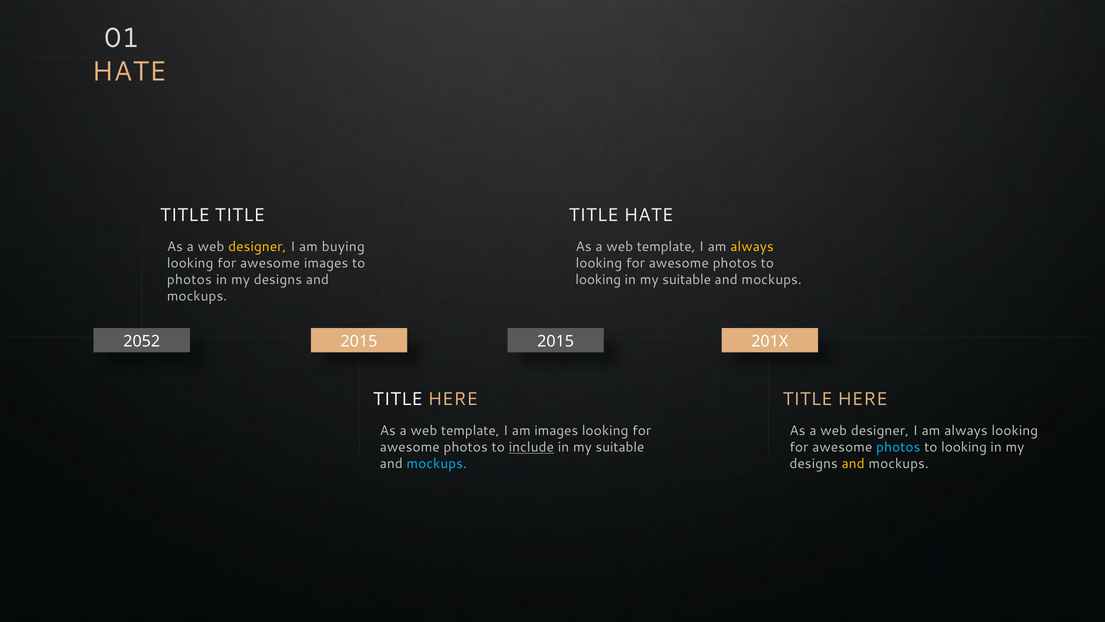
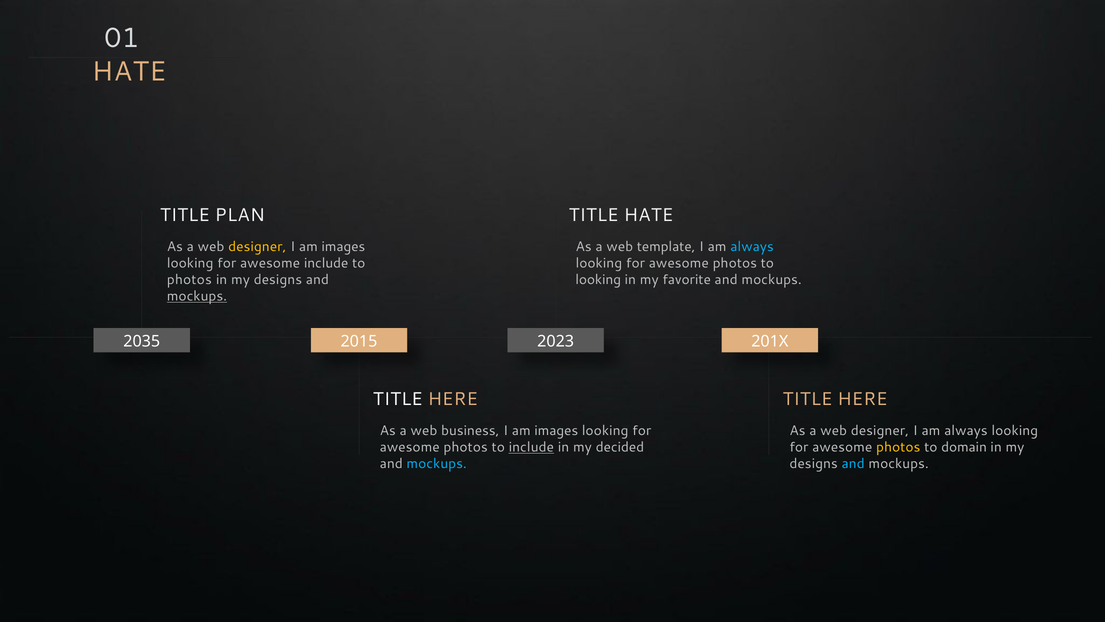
TITLE TITLE: TITLE -> PLAN (240, 215)
buying: buying -> images (343, 246)
always colour: yellow -> light blue (752, 246)
awesome images: images -> include (326, 263)
suitable: suitable -> favorite (687, 280)
mockups underline: none -> present (197, 296)
2052: 2052 -> 2035 (142, 341)
2015 2015: 2015 -> 2023 (556, 341)
template: template -> business (470, 430)
suitable: suitable -> decided (620, 447)
photos colour: light blue -> yellow (898, 447)
looking: looking -> domain (964, 447)
and colour: yellow -> light blue (853, 464)
